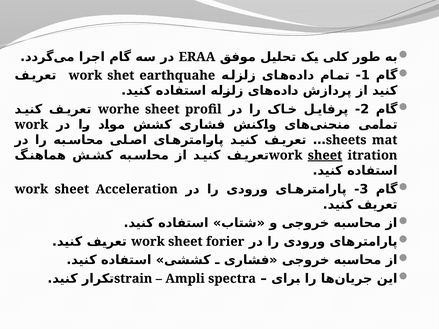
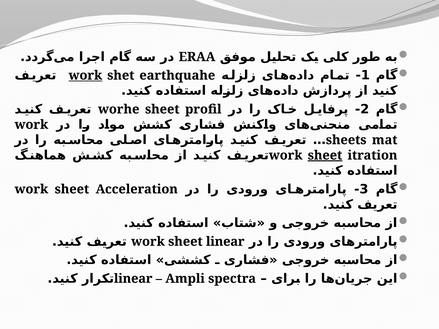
work underline: none -> present (85, 75)
sheet forier: forier -> linear (225, 242)
strain: strain -> linear (133, 279)
